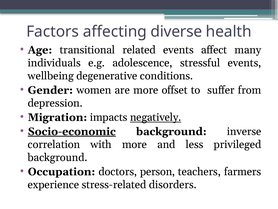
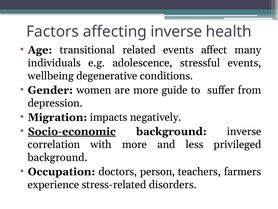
affecting diverse: diverse -> inverse (176, 31)
offset: offset -> guide (175, 90)
negatively underline: present -> none (156, 117)
